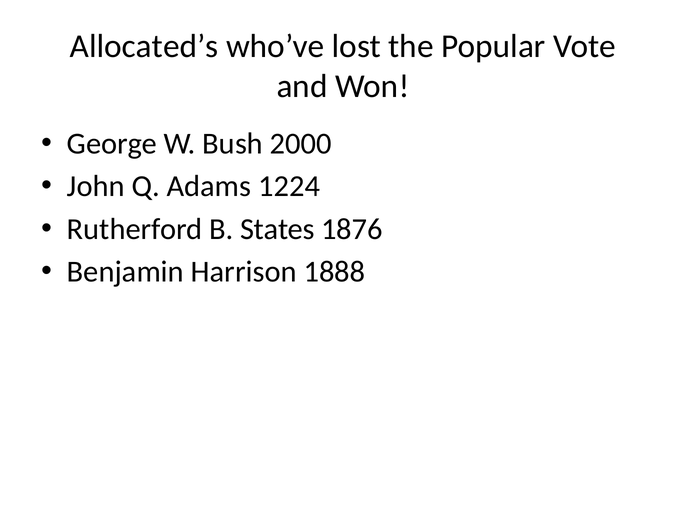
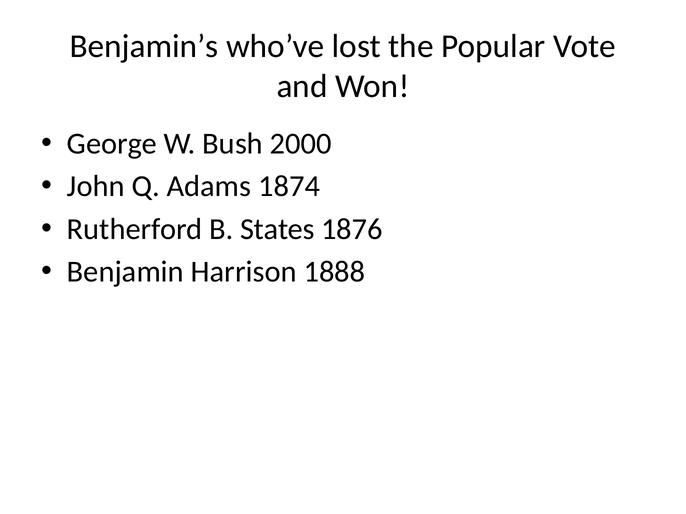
Allocated’s: Allocated’s -> Benjamin’s (144, 46)
1224: 1224 -> 1874 (289, 187)
